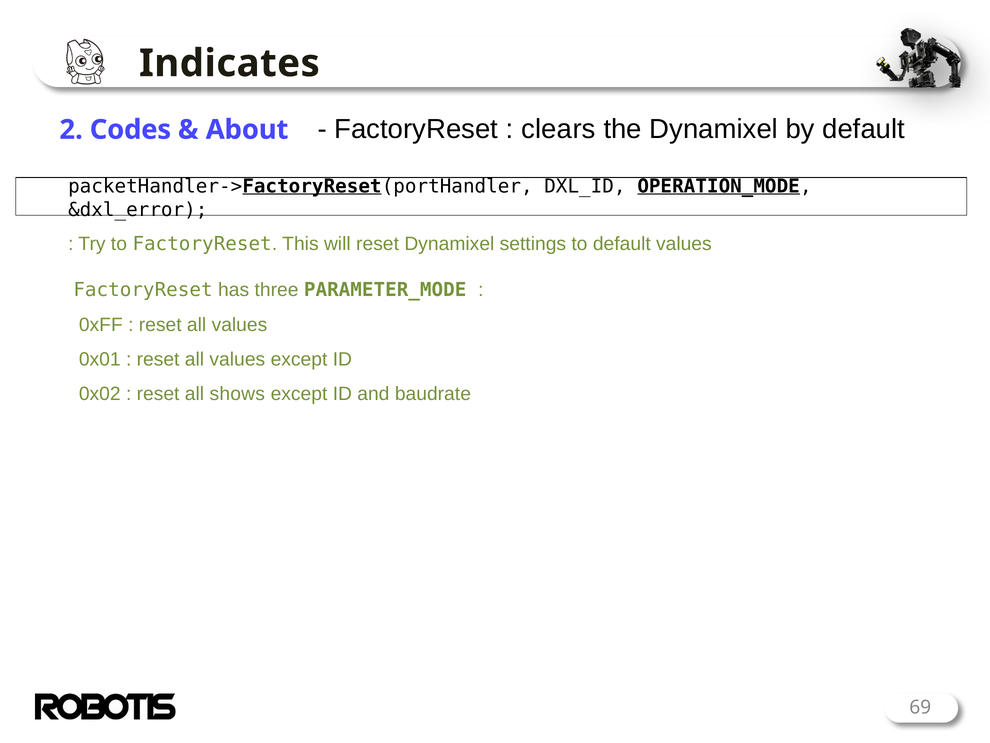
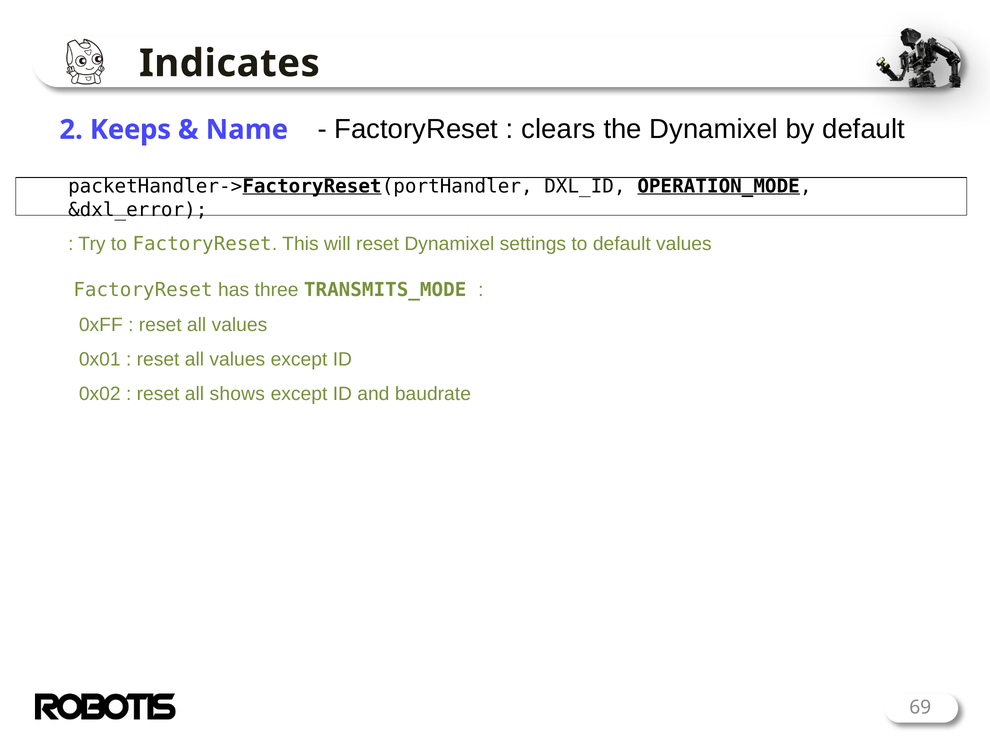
Codes: Codes -> Keeps (130, 130)
About: About -> Name (247, 130)
PARAMETER_MODE: PARAMETER_MODE -> TRANSMITS_MODE (385, 290)
